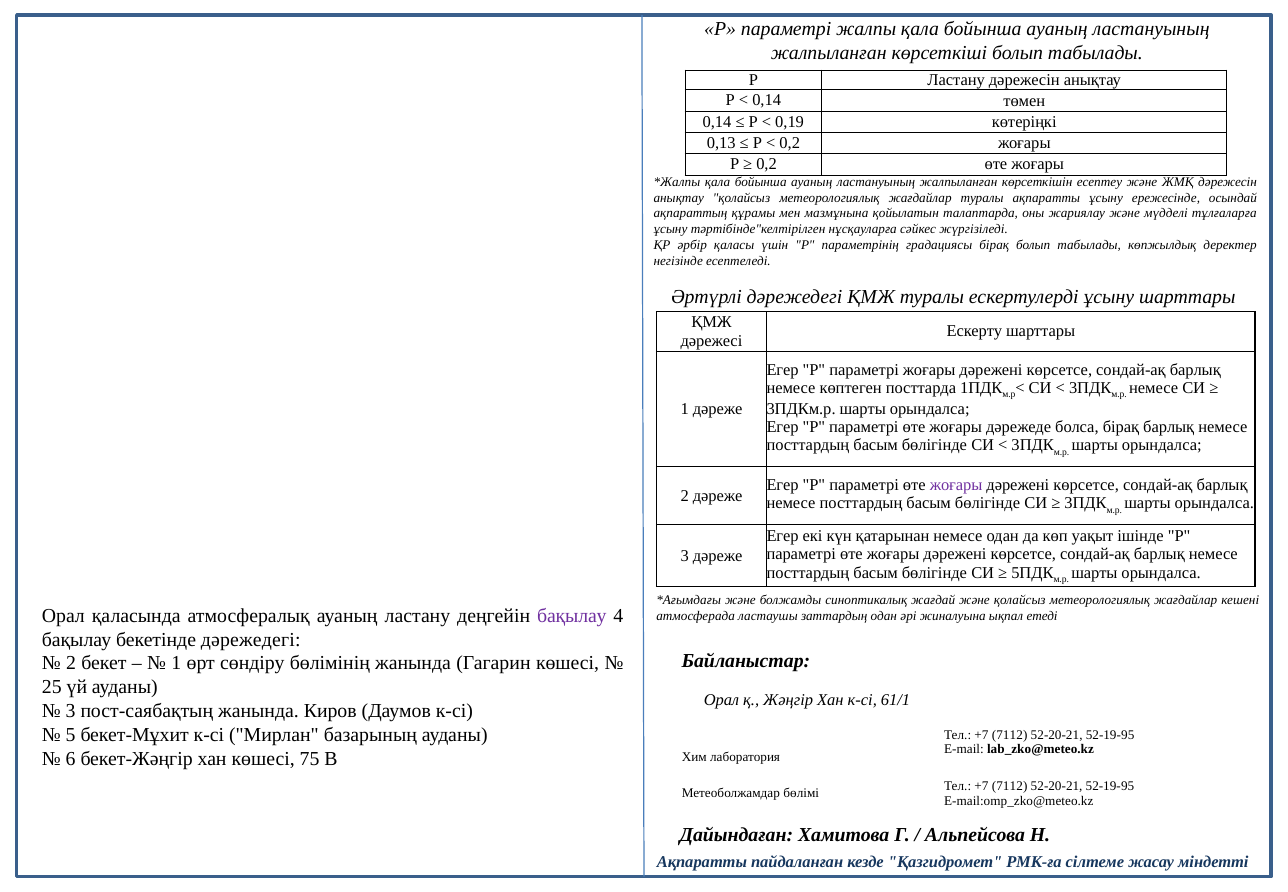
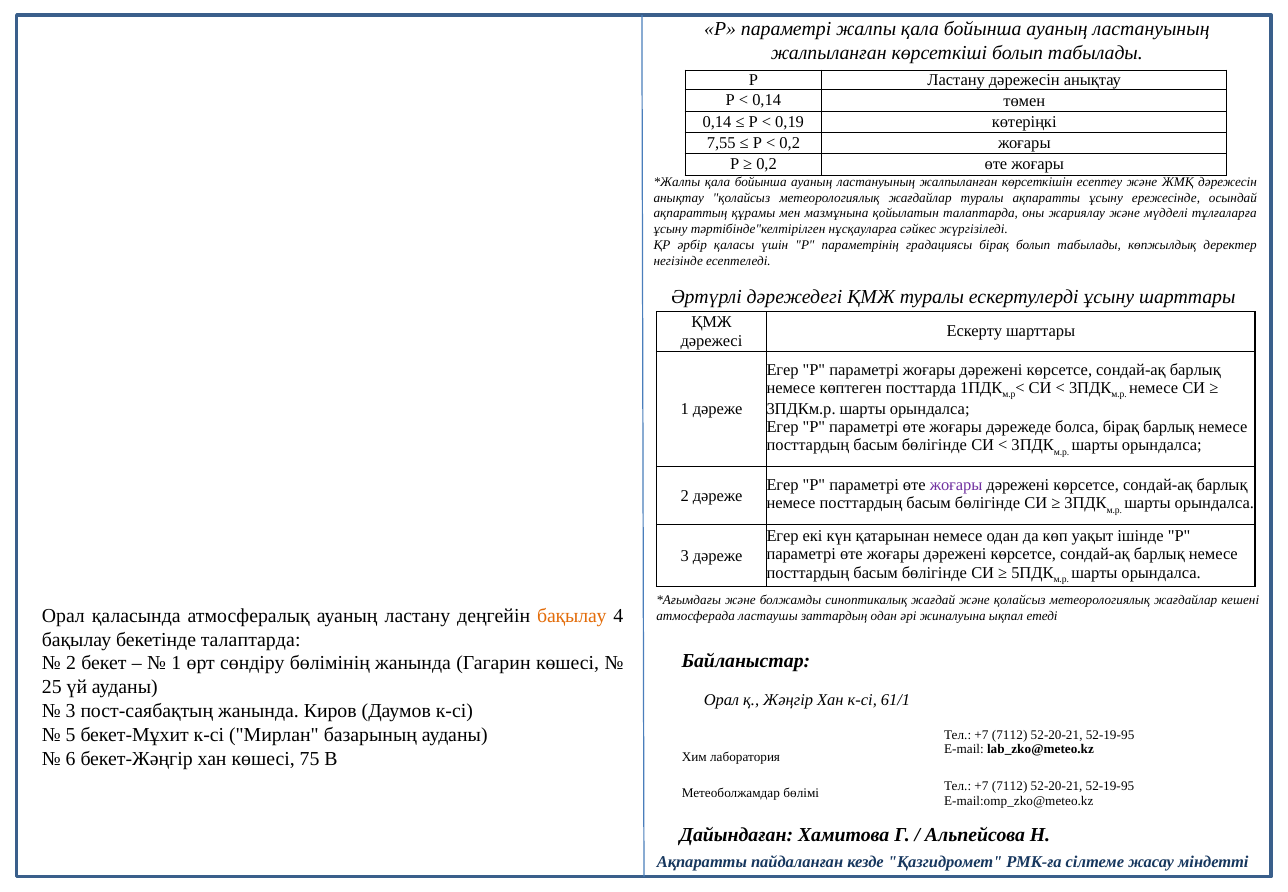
0,13: 0,13 -> 7,55 (721, 143)
бақылау colour: purple -> orange (572, 616)
бекетінде дәрежедегі: дәрежедегі -> талаптарда (251, 639)
